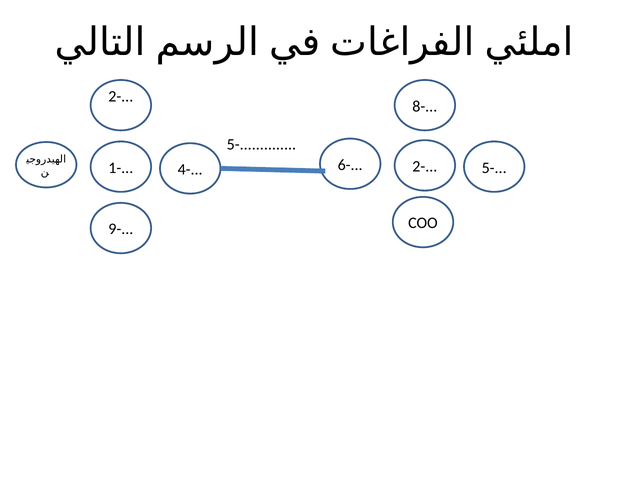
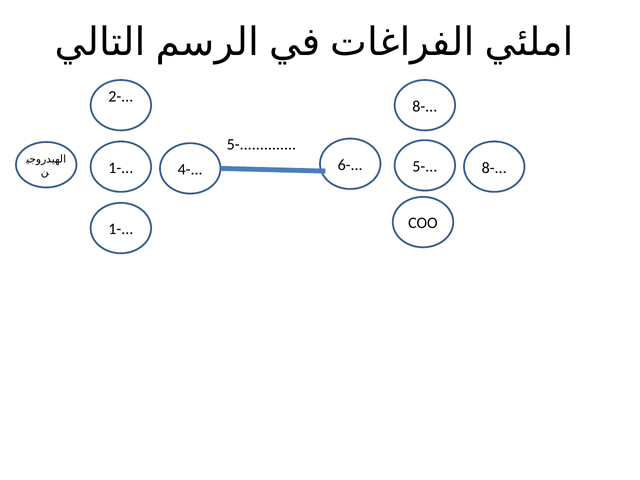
2-: 2- -> 5- (425, 166)
5-: 5- -> 8- (494, 168)
9-: 9- -> 1- (121, 229)
